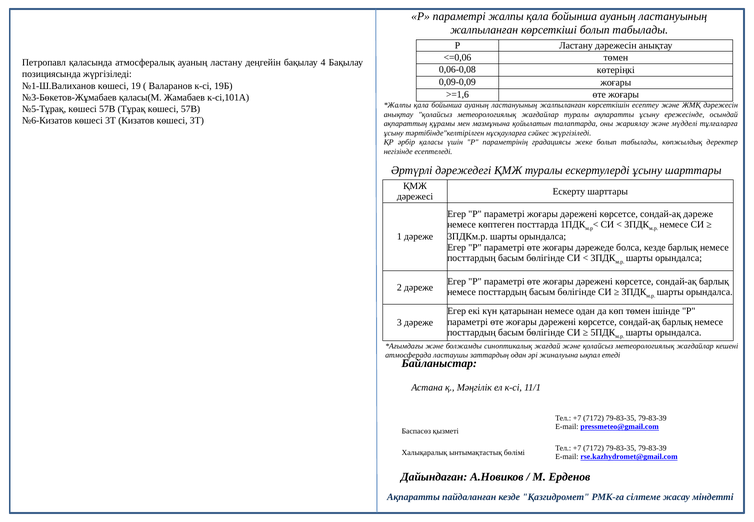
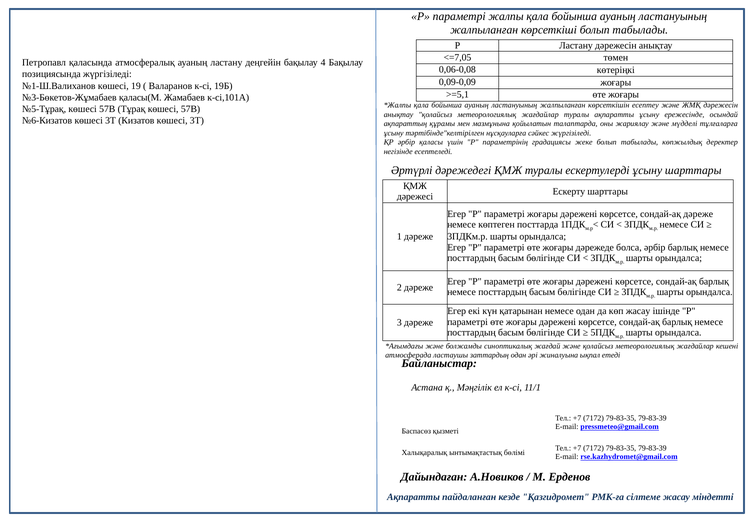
<=0,06: <=0,06 -> <=7,05 (457, 57)
>=1,6: >=1,6 -> >=5,1 (457, 95)
болса кезде: кезде -> әрбір (655, 247)
көп төмен: төмен -> жасау (638, 311)
